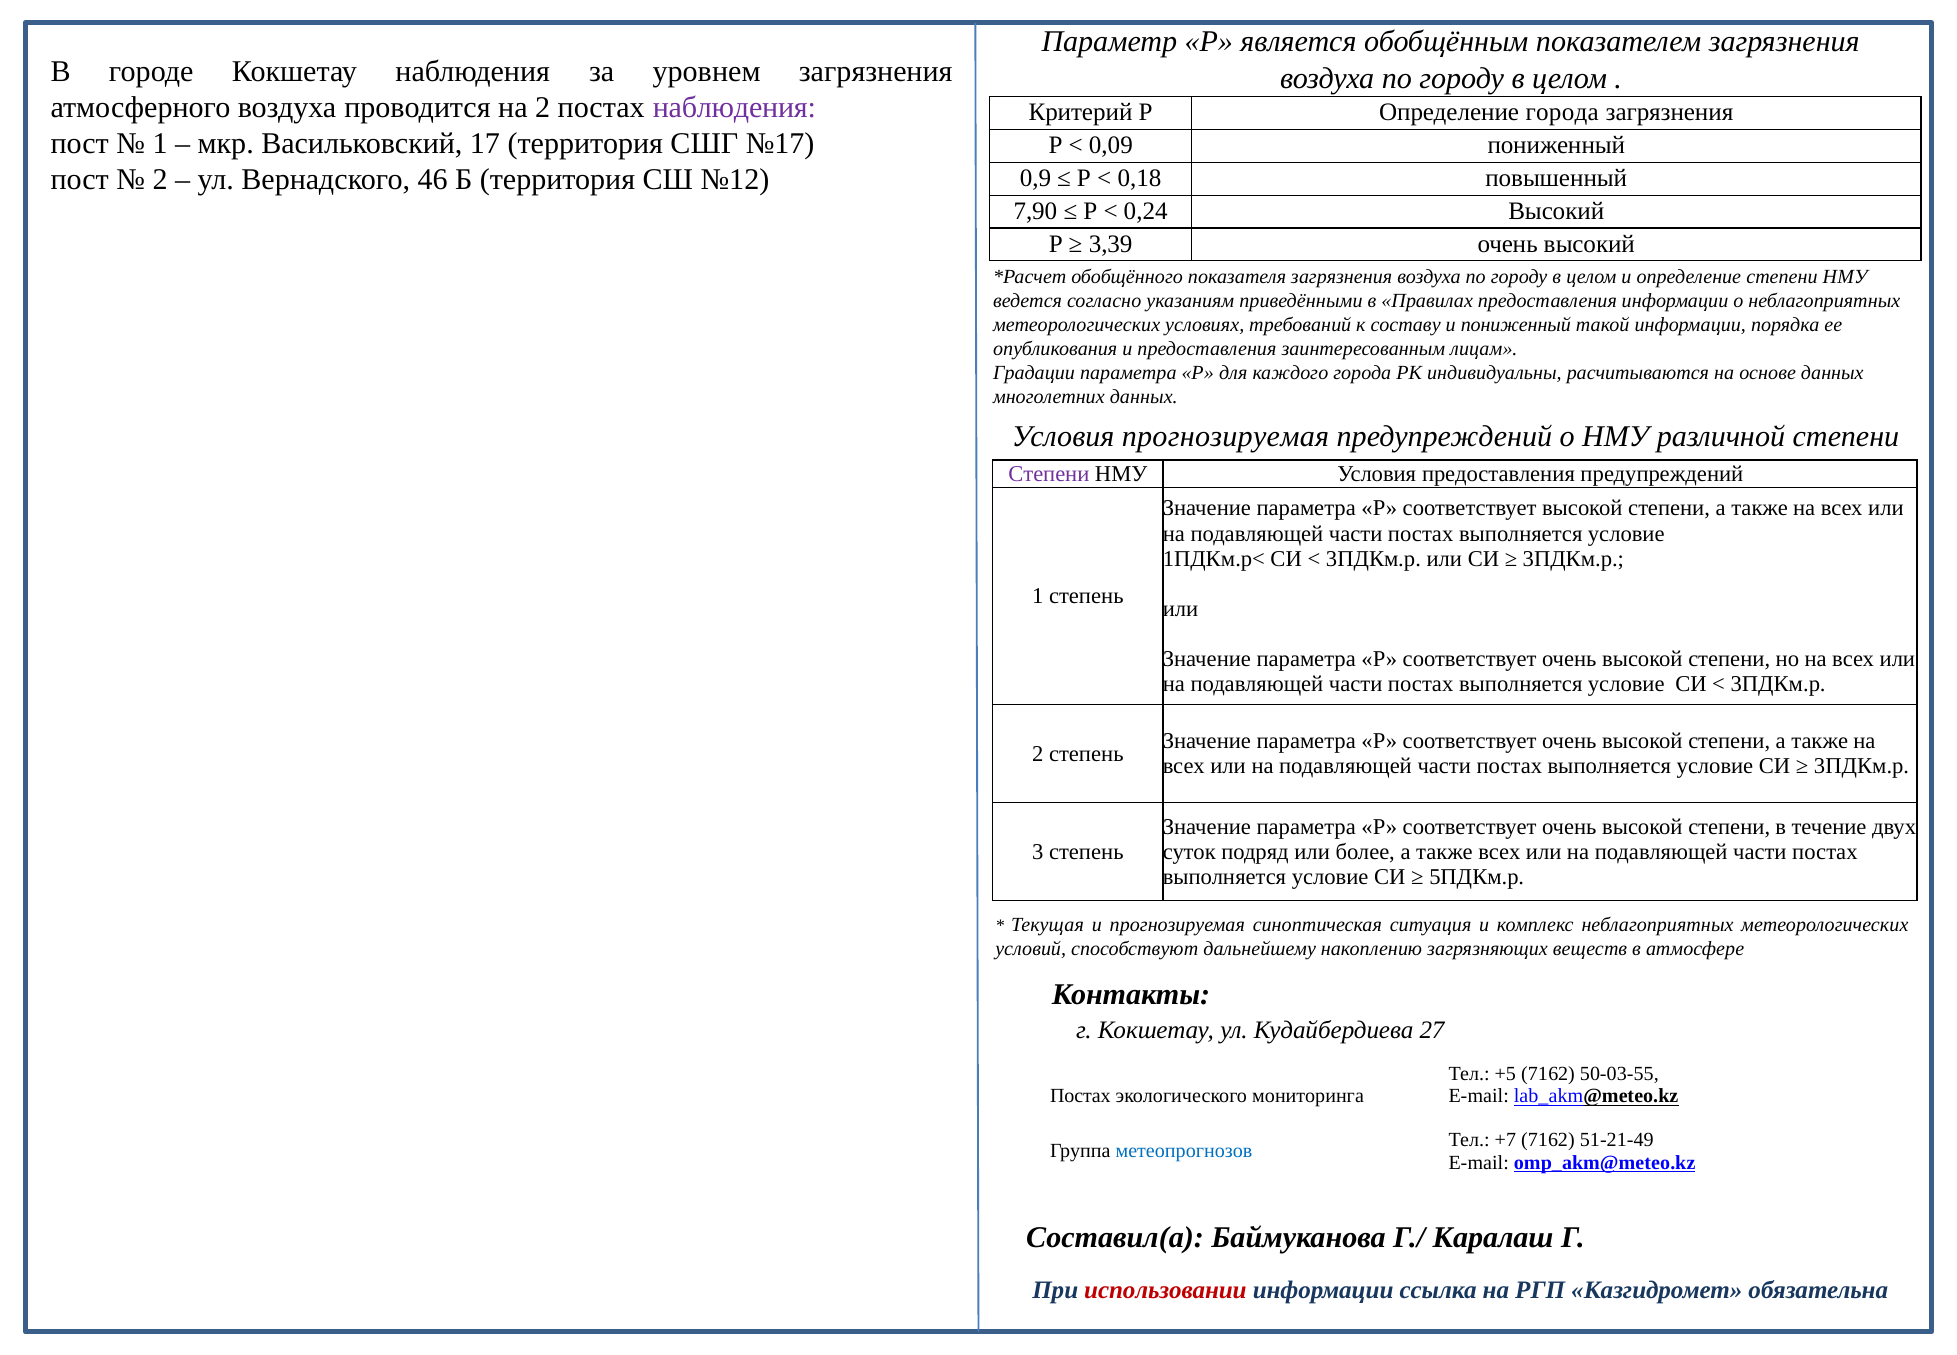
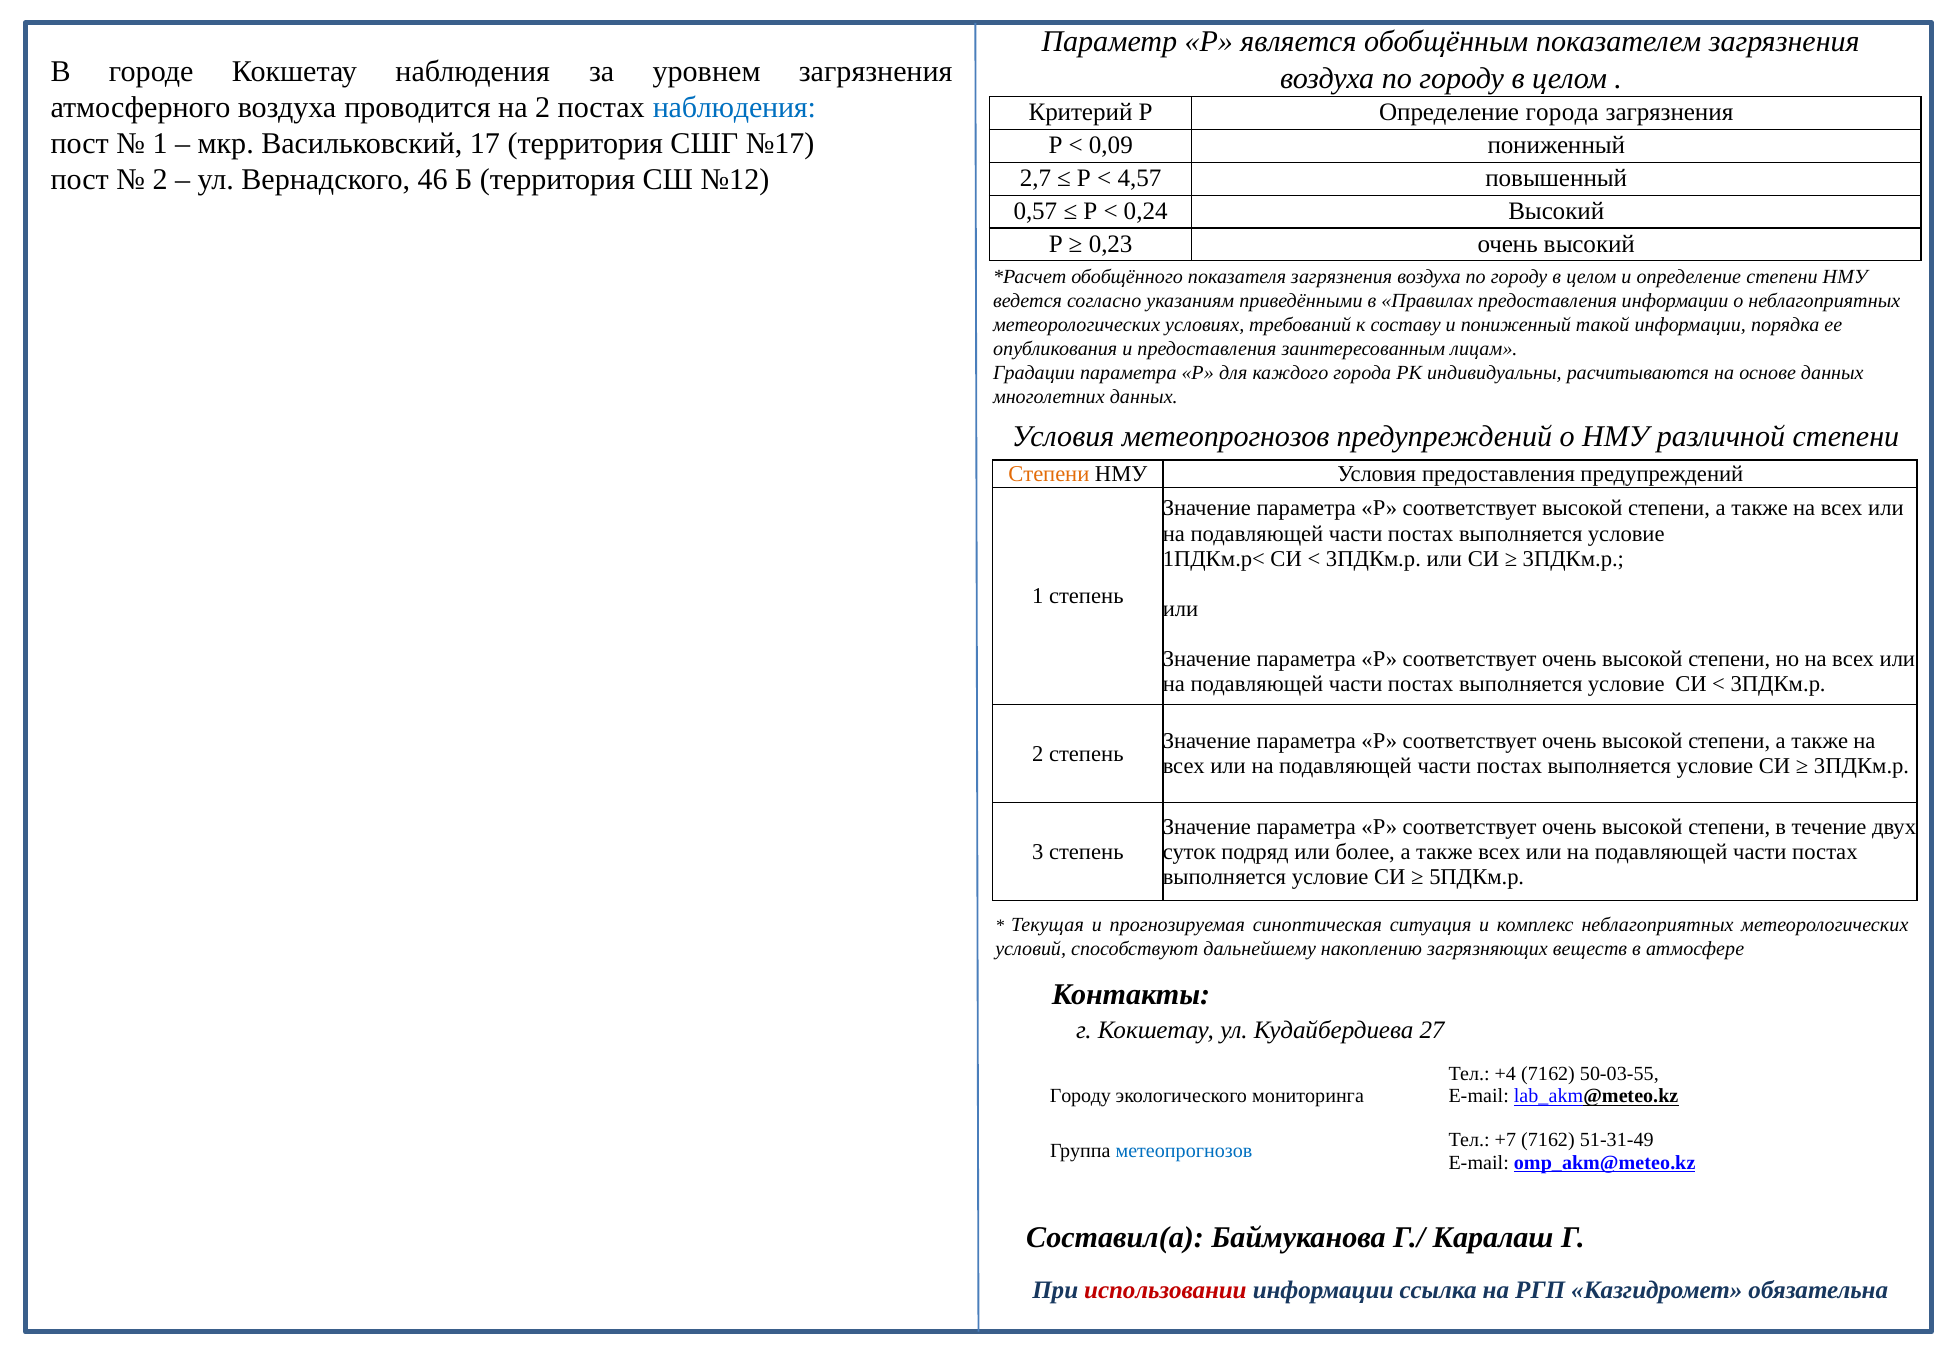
наблюдения colour: purple -> blue (734, 107)
0,9: 0,9 -> 2,7 (1035, 178)
0,18: 0,18 -> 4,57 (1140, 178)
7,90: 7,90 -> 0,57 (1035, 211)
3,39: 3,39 -> 0,23 (1111, 244)
Условия прогнозируемая: прогнозируемая -> метеопрогнозов (1226, 436)
Степени colour: purple -> orange (1049, 474)
+5: +5 -> +4 (1505, 1074)
Постах: Постах -> Городу (1080, 1096)
51-21-49: 51-21-49 -> 51-31-49 (1617, 1140)
